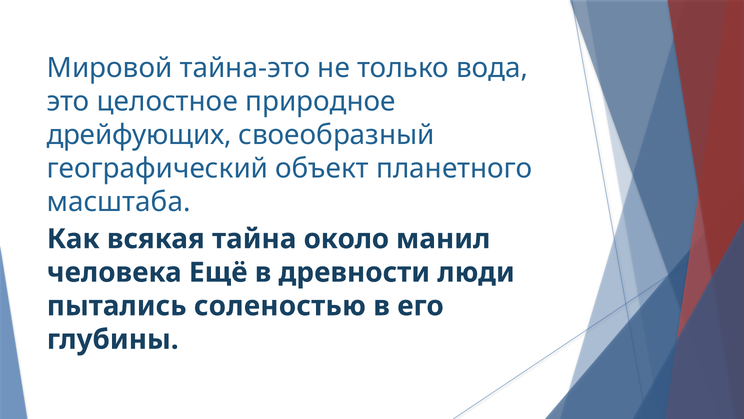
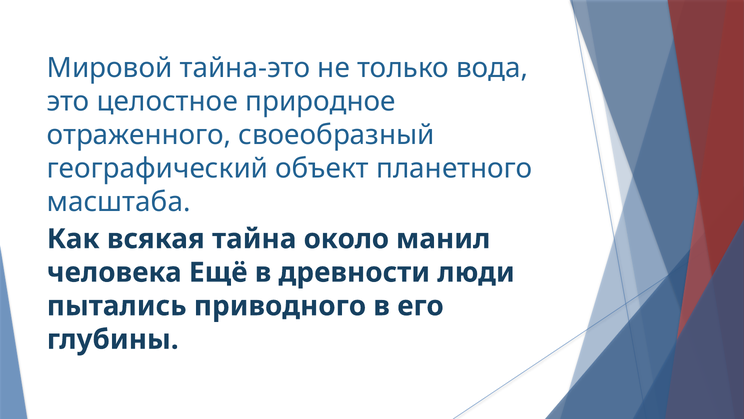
дрейфующих: дрейфующих -> отраженного (139, 135)
соленостью: соленостью -> приводного (280, 306)
